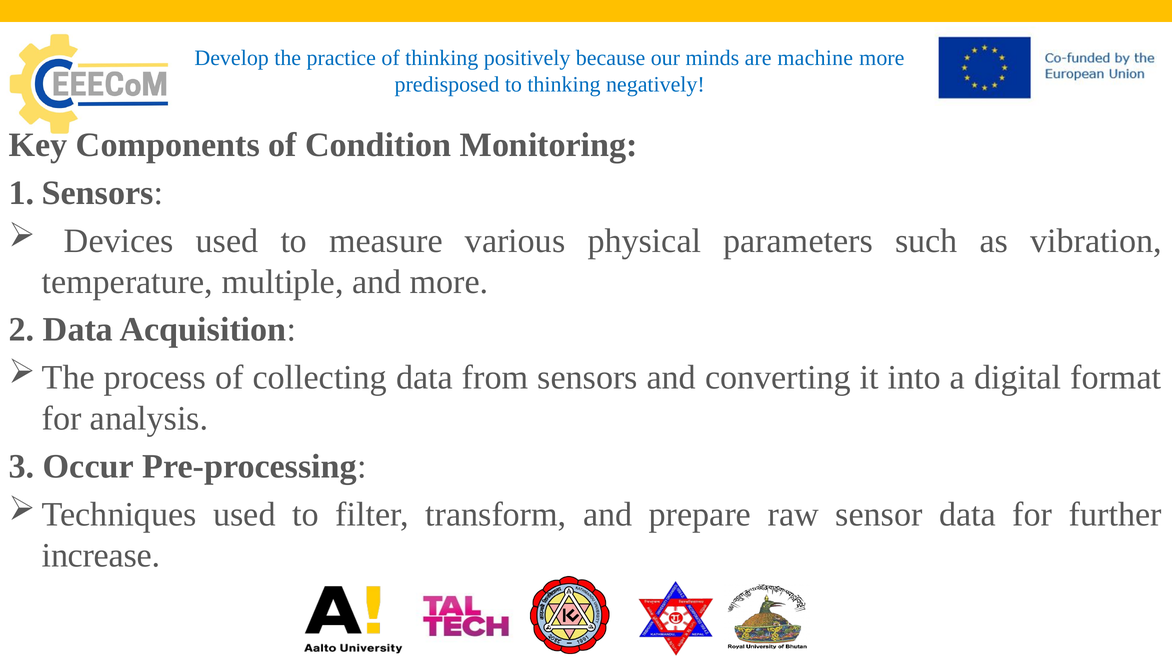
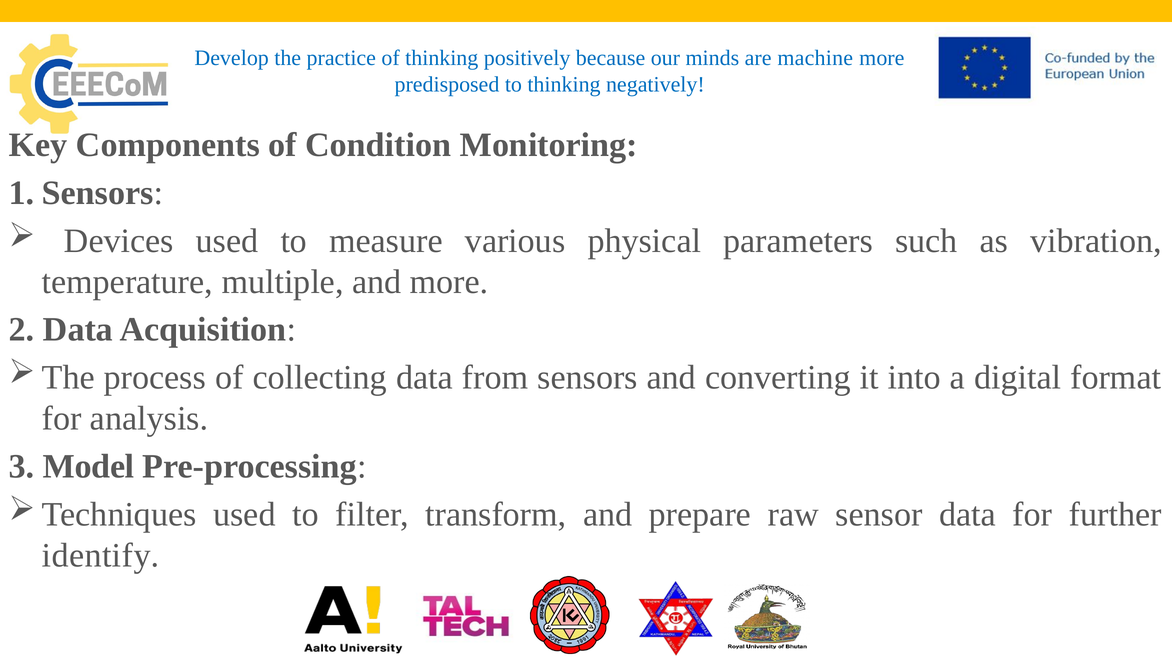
Occur: Occur -> Model (88, 467)
increase: increase -> identify (101, 556)
